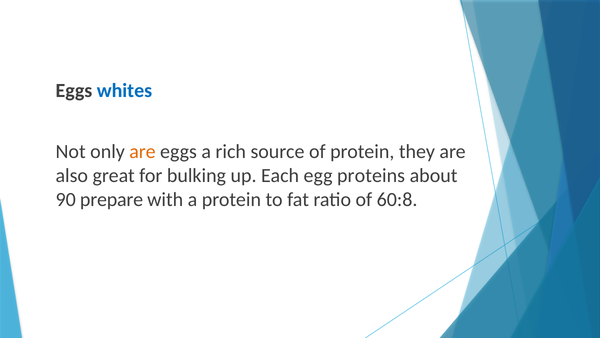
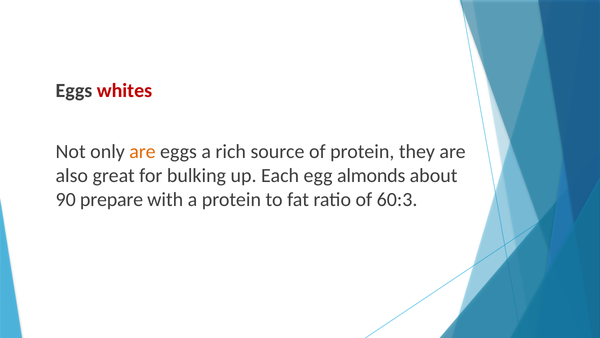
whites colour: blue -> red (124, 91)
proteins: proteins -> almonds (371, 175)
60:8: 60:8 -> 60:3 (397, 199)
